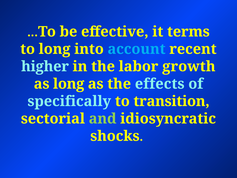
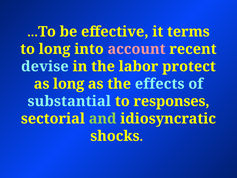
account colour: light blue -> pink (137, 49)
higher: higher -> devise (45, 66)
growth: growth -> protect (189, 66)
specifically: specifically -> substantial (69, 101)
transition: transition -> responses (172, 101)
